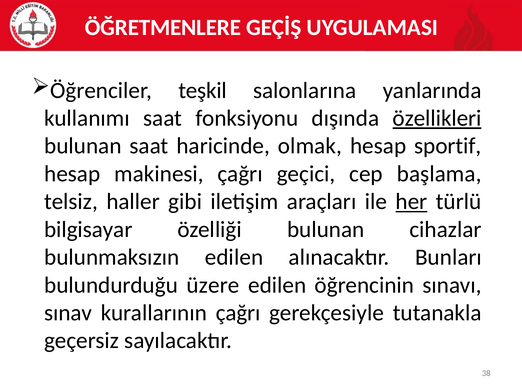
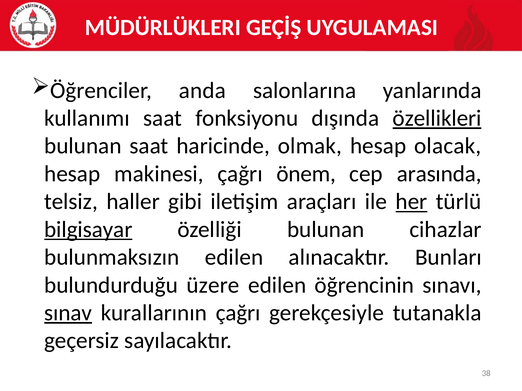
ÖĞRETMENLERE: ÖĞRETMENLERE -> MÜDÜRLÜKLERI (163, 28)
teşkil: teşkil -> anda (202, 90)
sportif: sportif -> olacak (448, 146)
geçici: geçici -> önem (306, 174)
başlama: başlama -> arasında (439, 174)
bilgisayar underline: none -> present (88, 230)
sınav underline: none -> present (68, 313)
